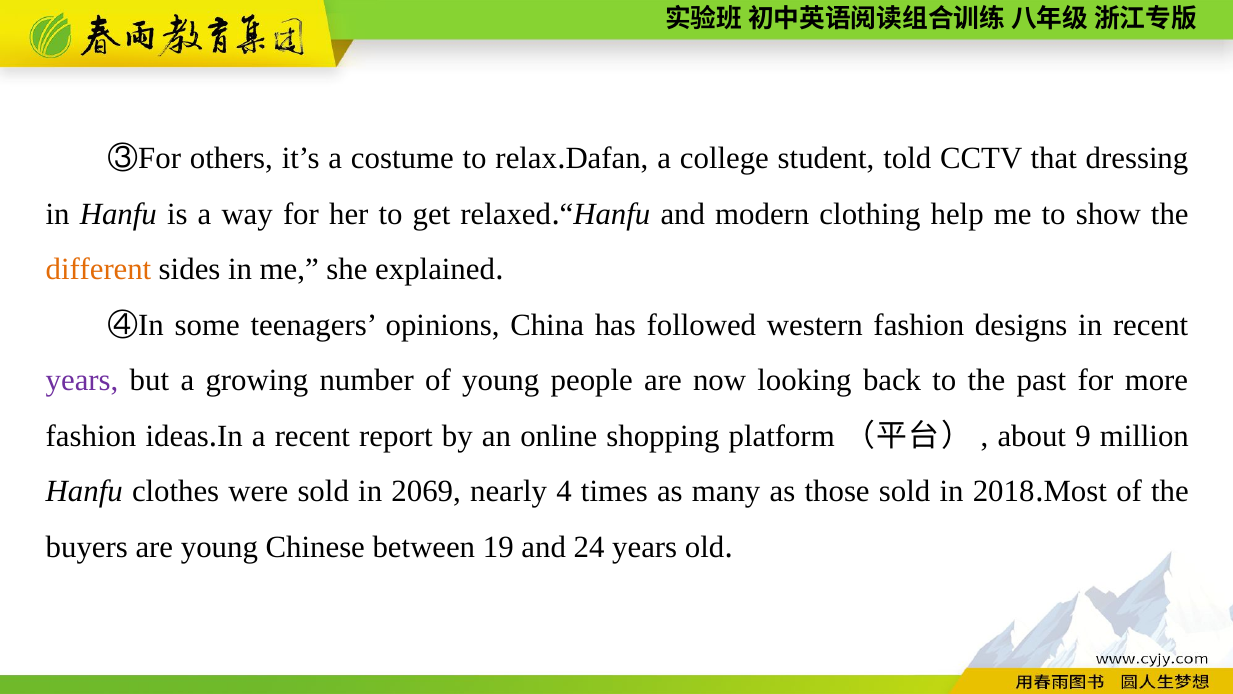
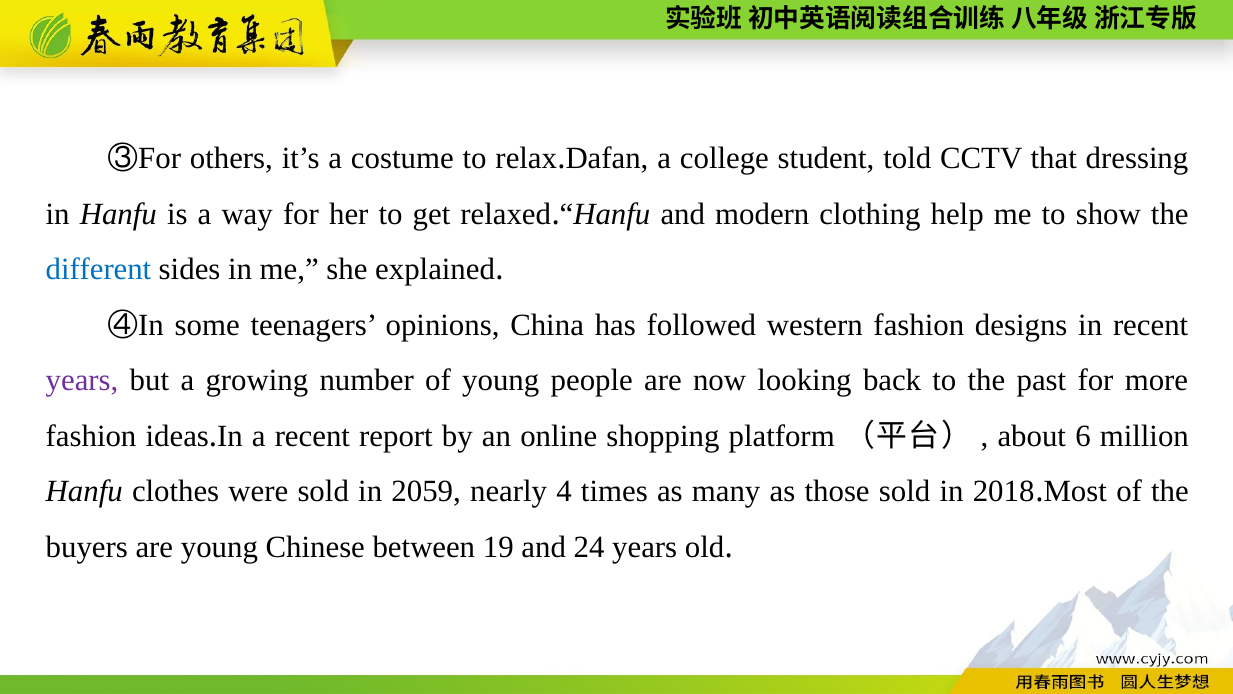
different colour: orange -> blue (98, 270)
9: 9 -> 6 (1083, 436)
2069: 2069 -> 2059 (426, 492)
